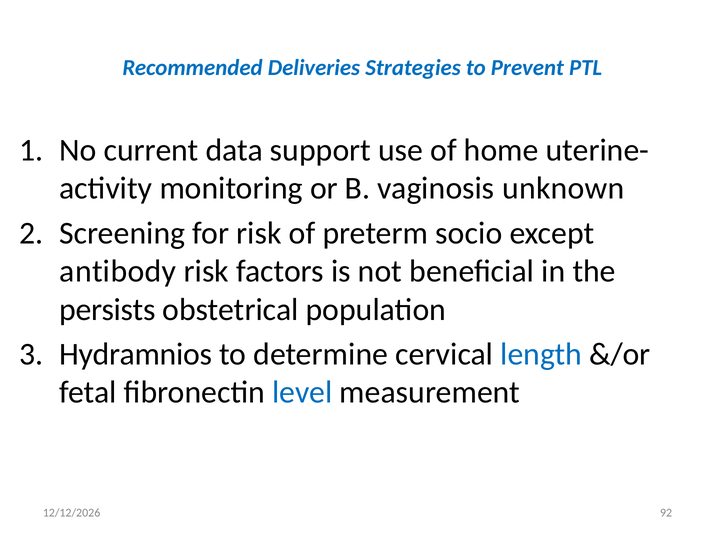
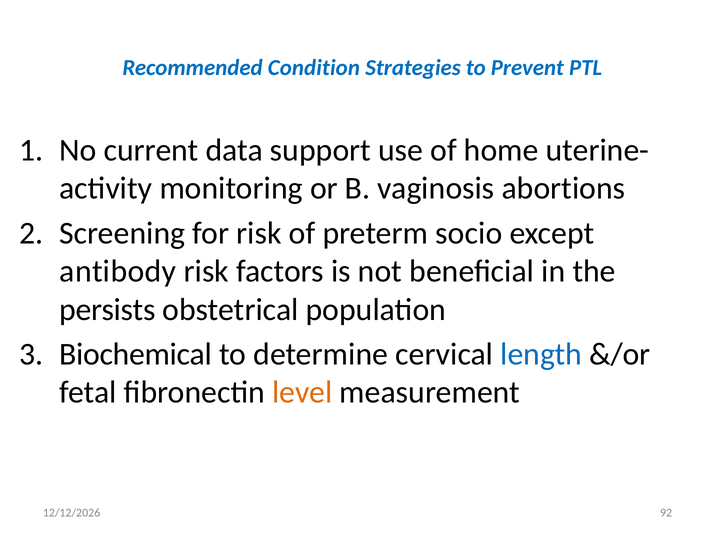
Deliveries: Deliveries -> Condition (314, 68)
unknown: unknown -> abortions (563, 188)
Hydramnios: Hydramnios -> Biochemical (136, 354)
level colour: blue -> orange (302, 392)
